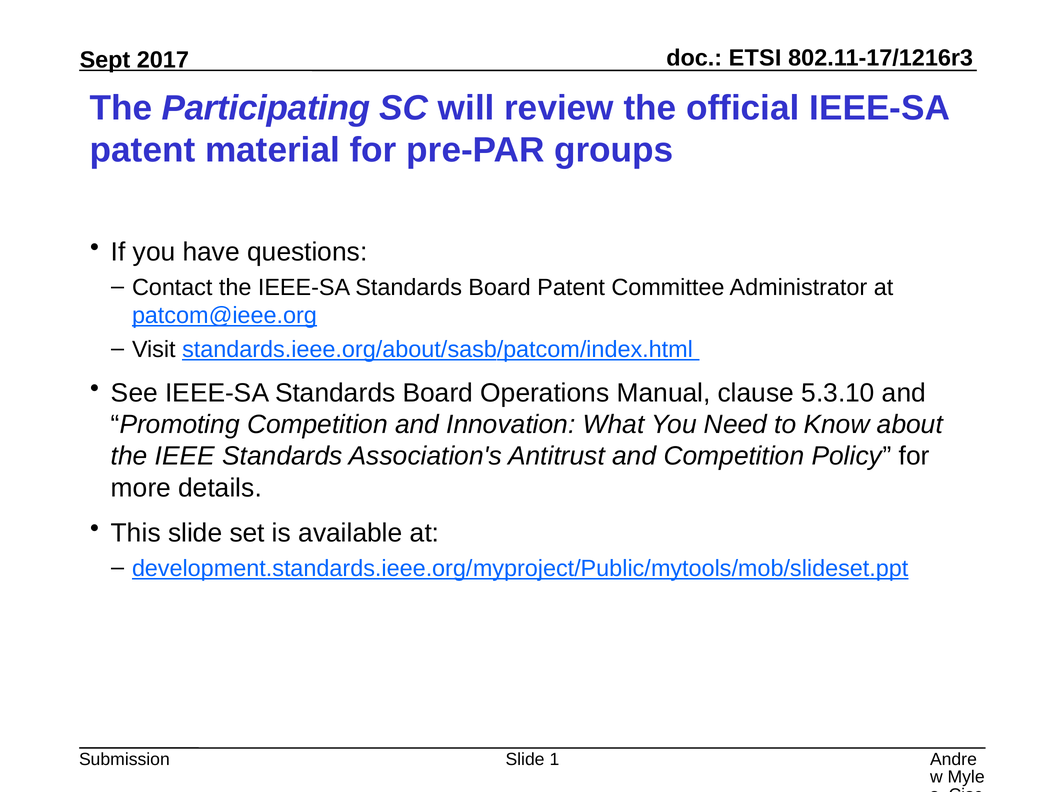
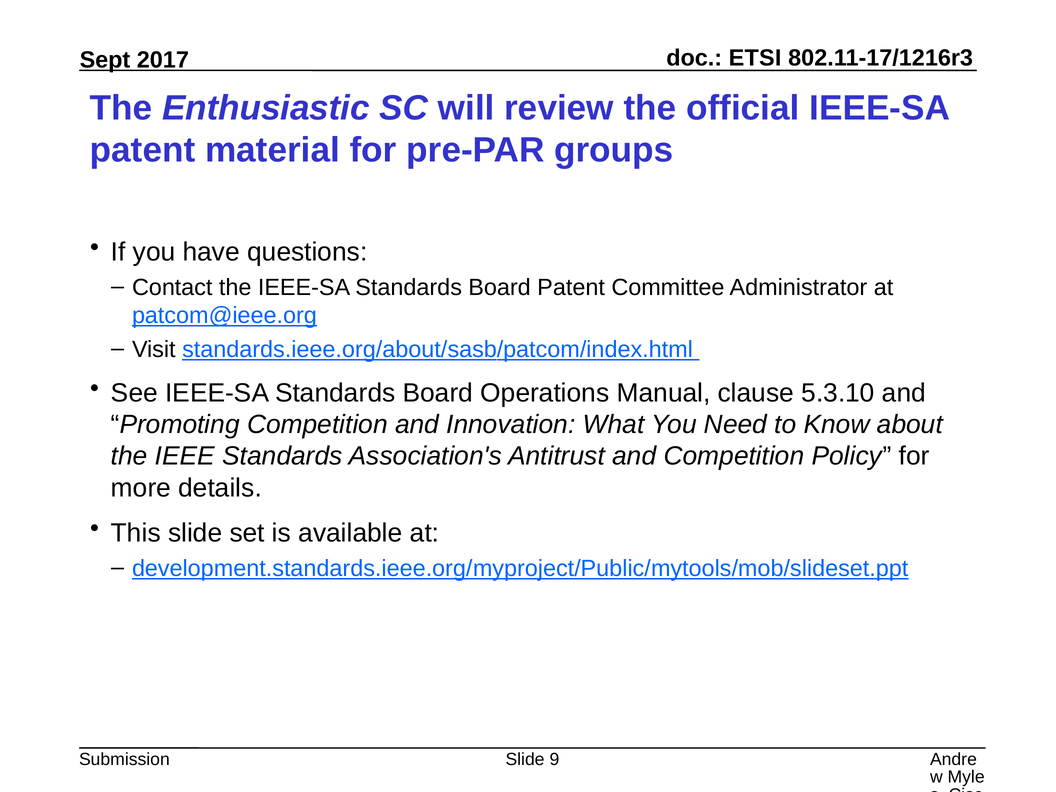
Participating: Participating -> Enthusiastic (266, 108)
1: 1 -> 9 (554, 760)
